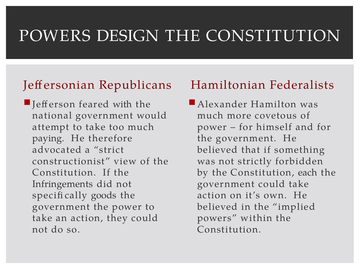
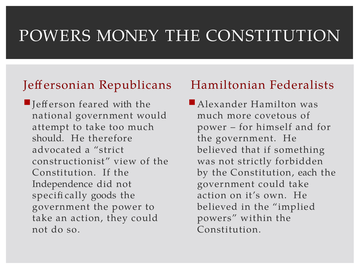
DESIGN: DESIGN -> MONEY (128, 36)
paying: paying -> should (48, 138)
Infringements: Infringements -> Independence (63, 184)
